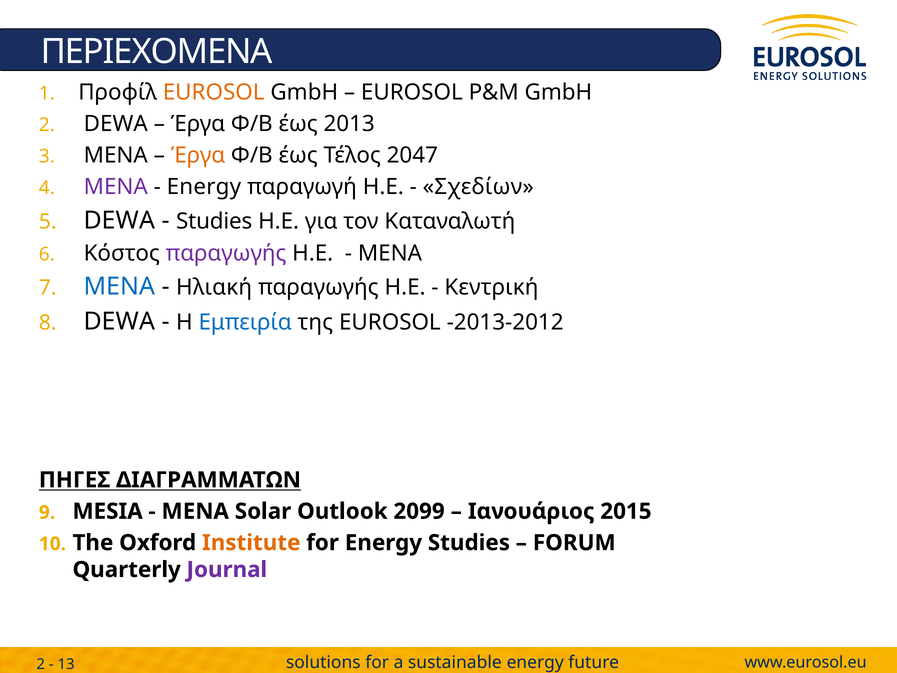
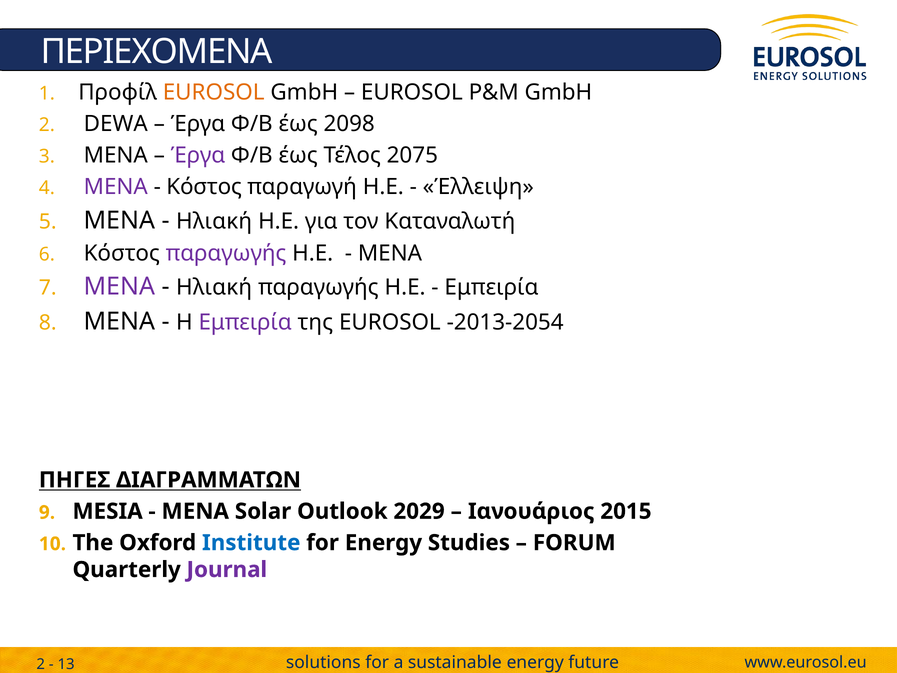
2013: 2013 -> 2098 (349, 124)
Έργα colour: orange -> purple (198, 155)
2047: 2047 -> 2075 (412, 155)
Energy: Energy -> Κόστος (204, 187)
Σχεδίων: Σχεδίων -> Έλλειψη (478, 187)
DEWA: DEWA -> MENA (119, 220)
Studies: Studies -> Ηλιακή (214, 221)
ΜΕΝΑ colour: blue -> purple (119, 287)
Κεντρική: Κεντρική -> Εμπειρία (491, 287)
DEWA: DEWA -> MENA (119, 321)
Εμπειρία colour: blue -> purple (245, 322)
-2013-2012: -2013-2012 -> -2013-2054 (505, 322)
2099: 2099 -> 2029 (419, 511)
Institute colour: orange -> blue (251, 543)
